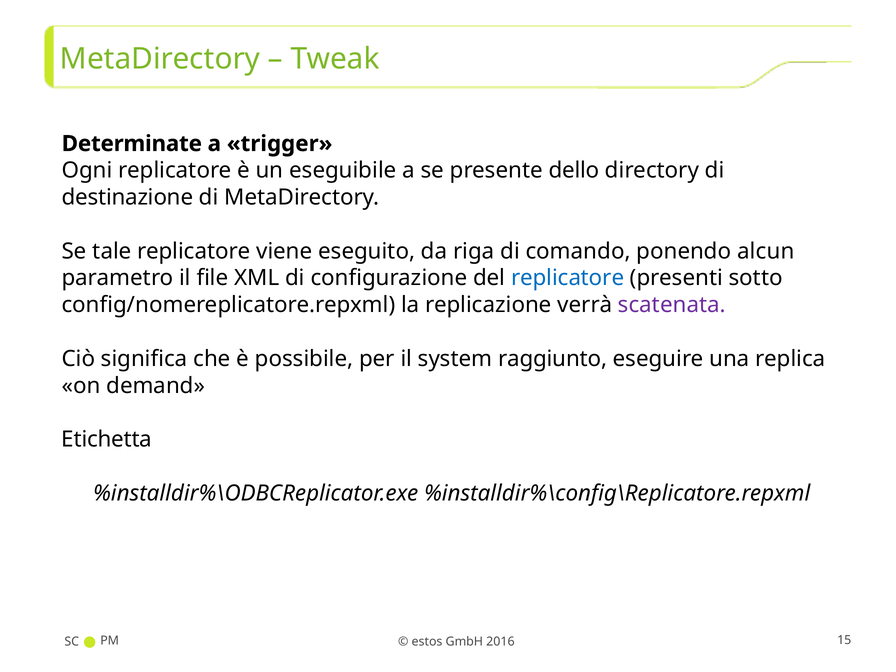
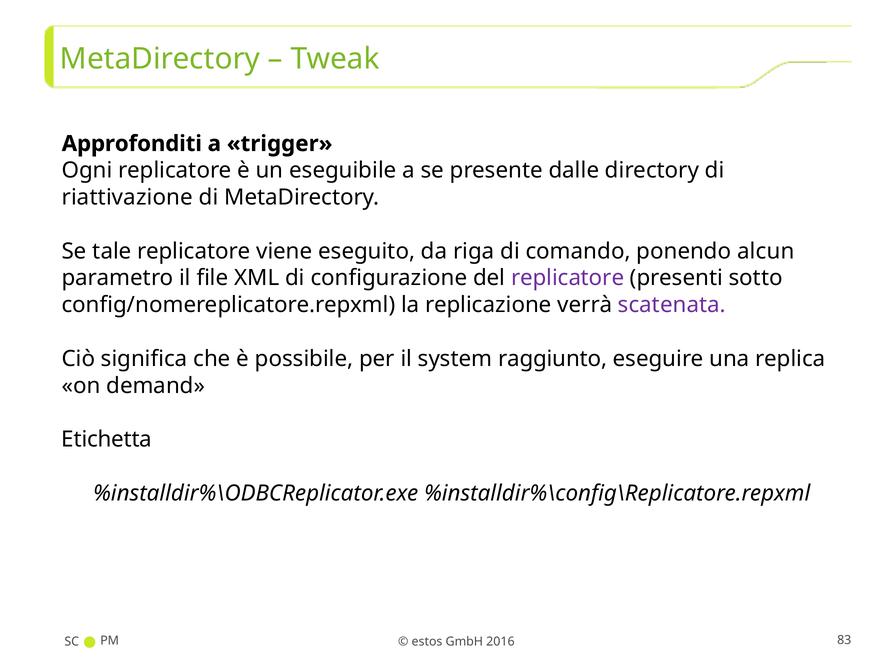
Determinate: Determinate -> Approfonditi (132, 144)
dello: dello -> dalle (574, 171)
destinazione: destinazione -> riattivazione (127, 197)
replicatore colour: blue -> purple (568, 278)
15: 15 -> 83 (844, 640)
